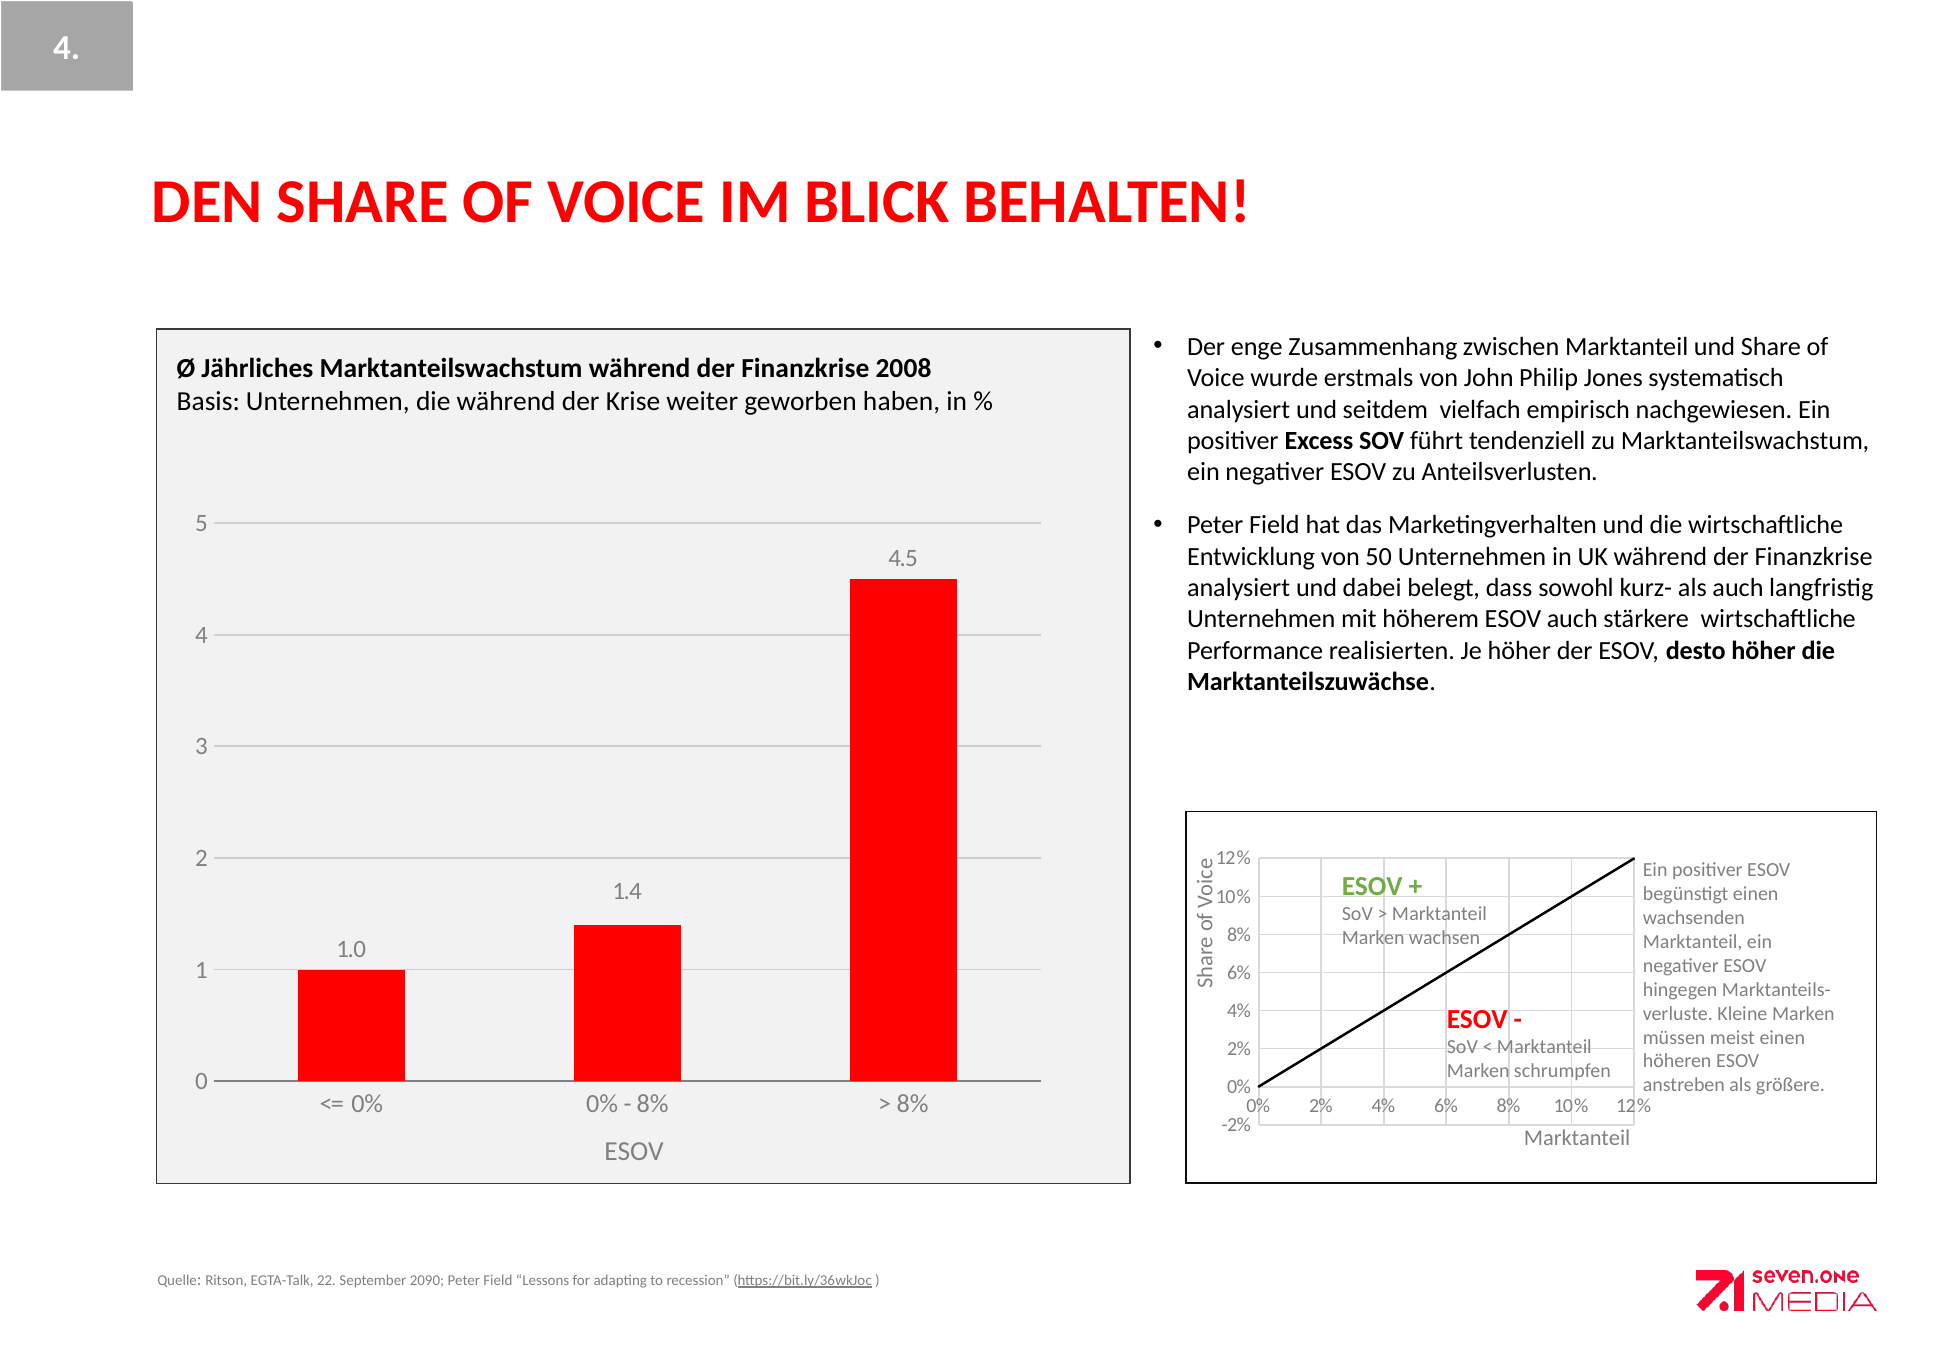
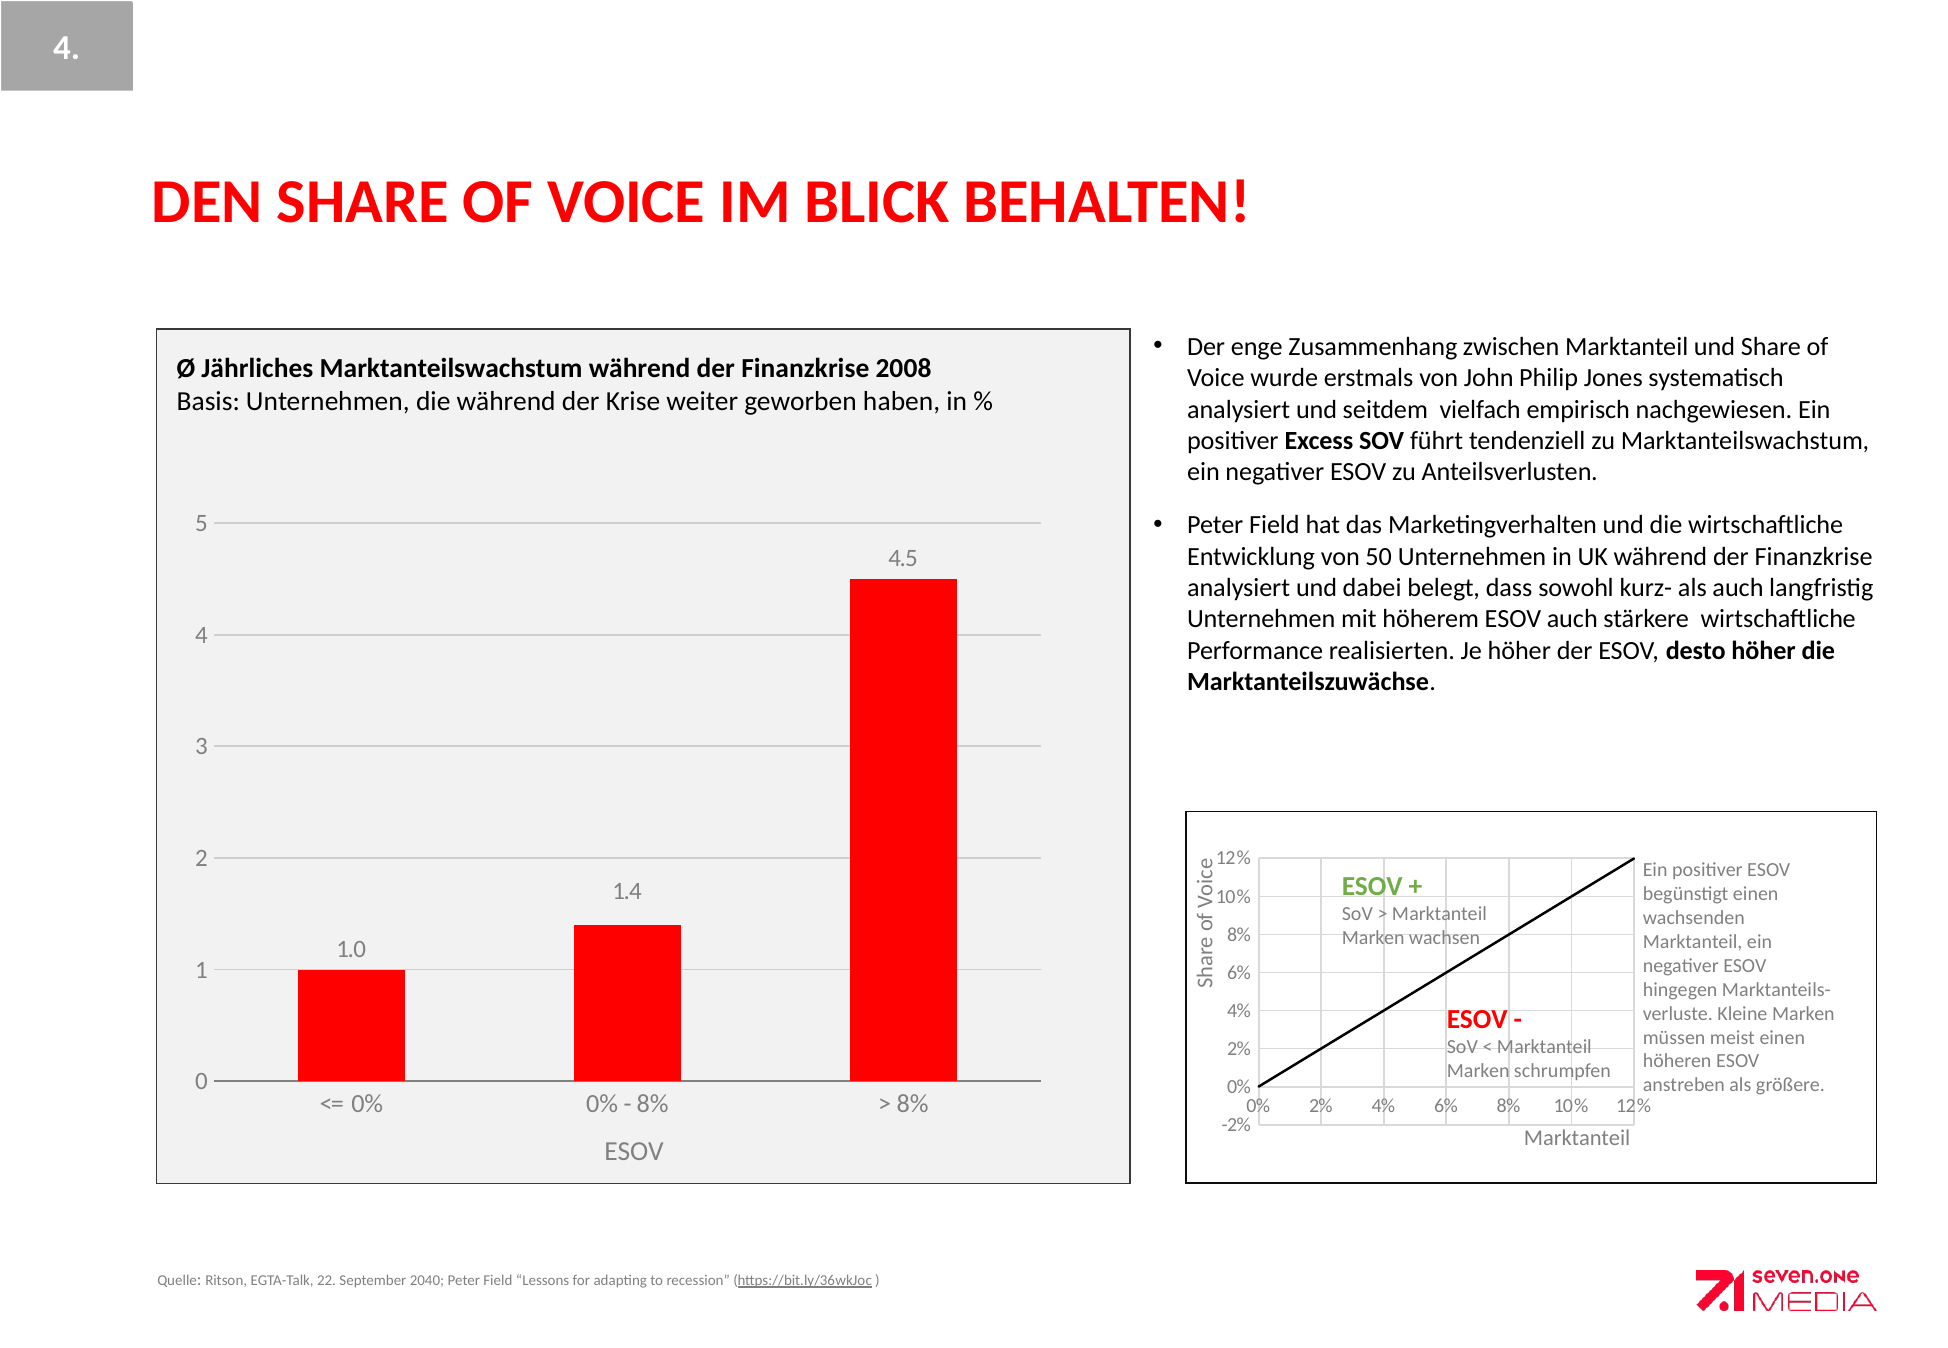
2090: 2090 -> 2040 (427, 1281)
